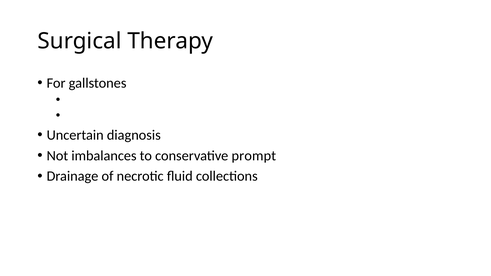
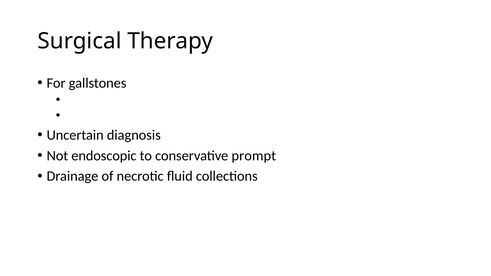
imbalances: imbalances -> endoscopic (104, 156)
